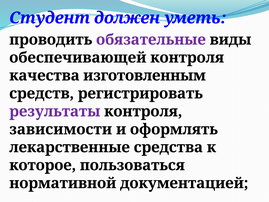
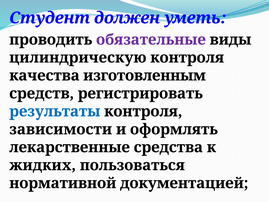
обеспечивающей: обеспечивающей -> цилиндрическую (78, 58)
результаты colour: purple -> blue (55, 111)
которое: которое -> жидких (43, 165)
